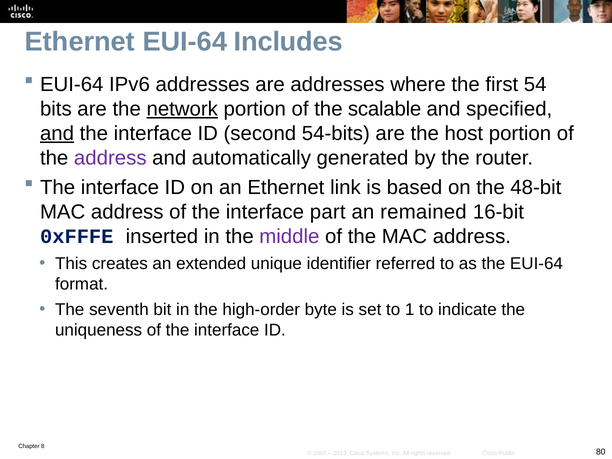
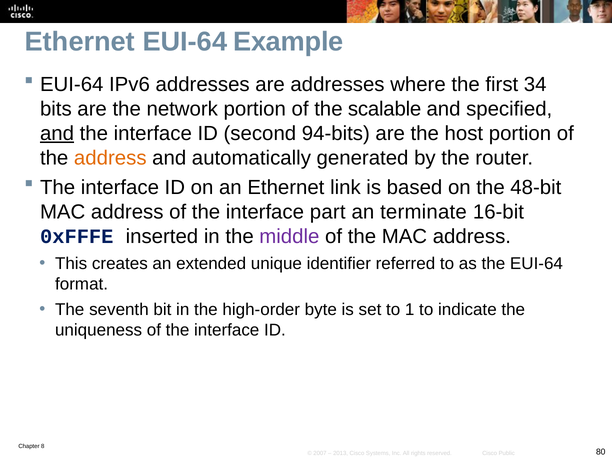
Includes: Includes -> Example (288, 42)
54: 54 -> 34 (535, 84)
network underline: present -> none (182, 109)
54-bits: 54-bits -> 94-bits (336, 133)
address colour: purple -> orange (110, 158)
remained: remained -> terminate (423, 212)
